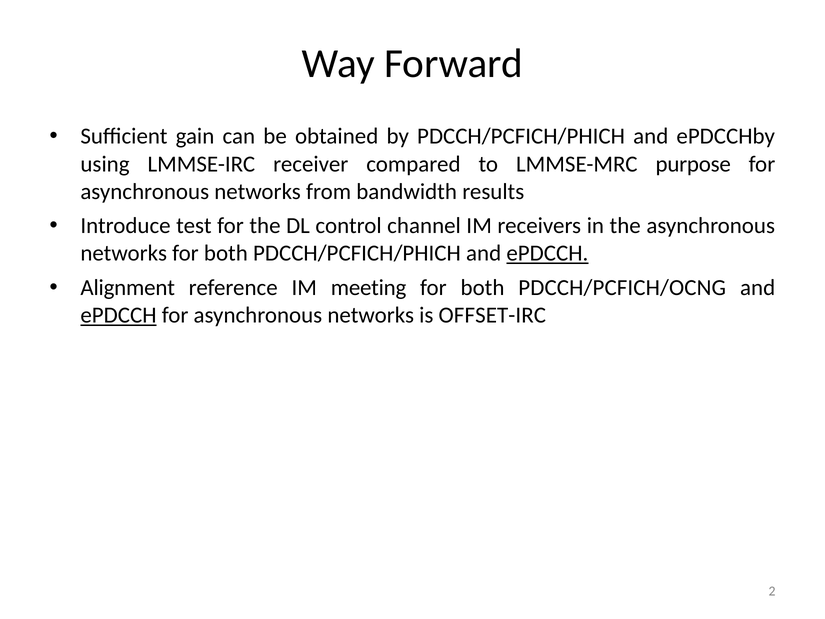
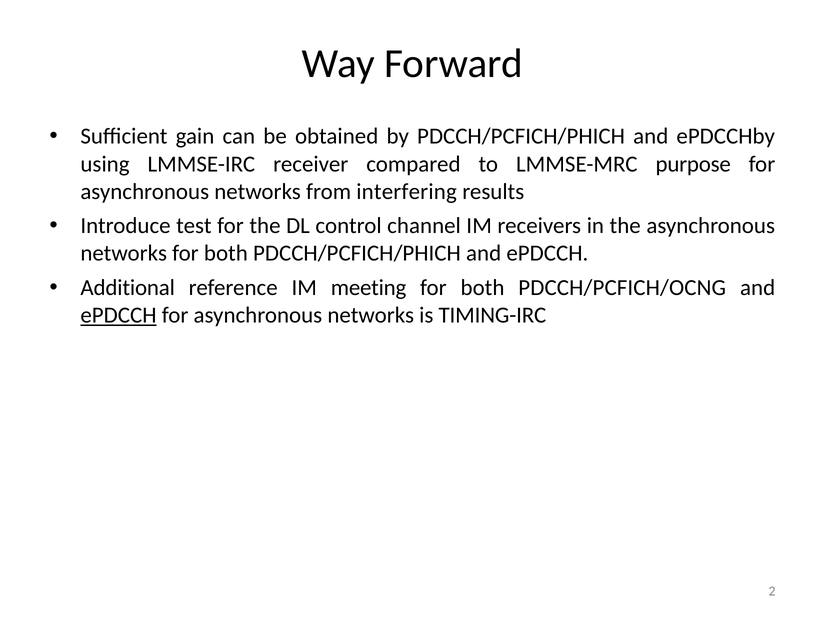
bandwidth: bandwidth -> interfering (407, 191)
ePDCCH underline: present -> none (547, 253)
Alignment: Alignment -> Additional (128, 288)
OFFSET-IRC: OFFSET-IRC -> TIMING-IRC (492, 315)
